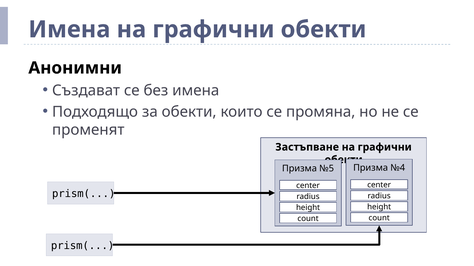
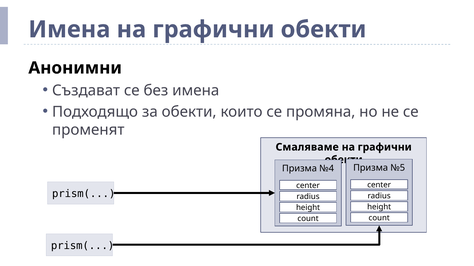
Застъпване: Застъпване -> Смаляваме (307, 147)
№4: №4 -> №5 (398, 168)
№5: №5 -> №4 (327, 169)
